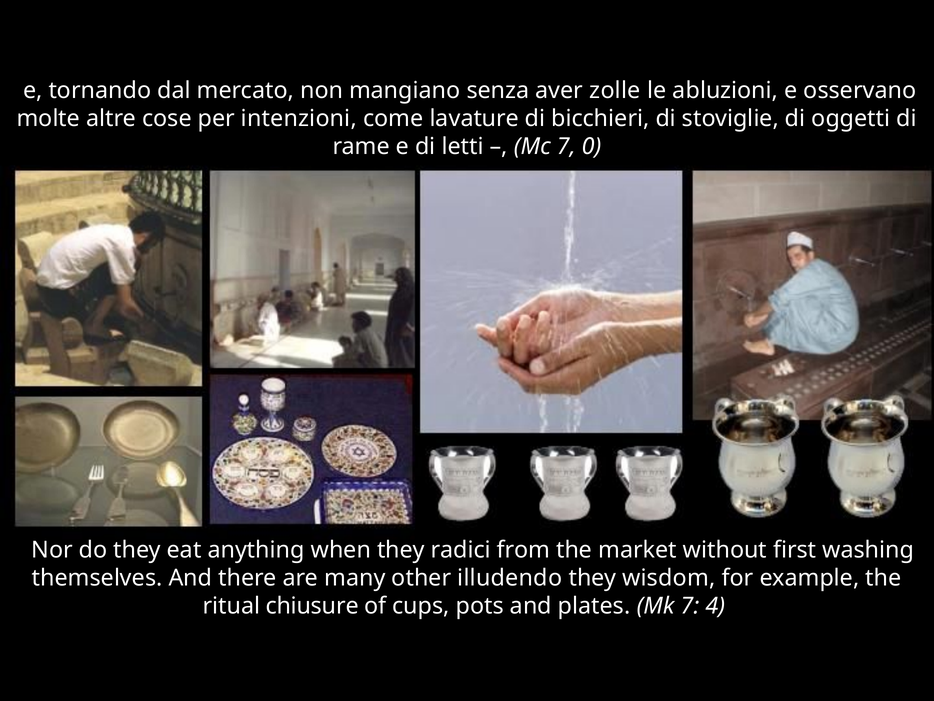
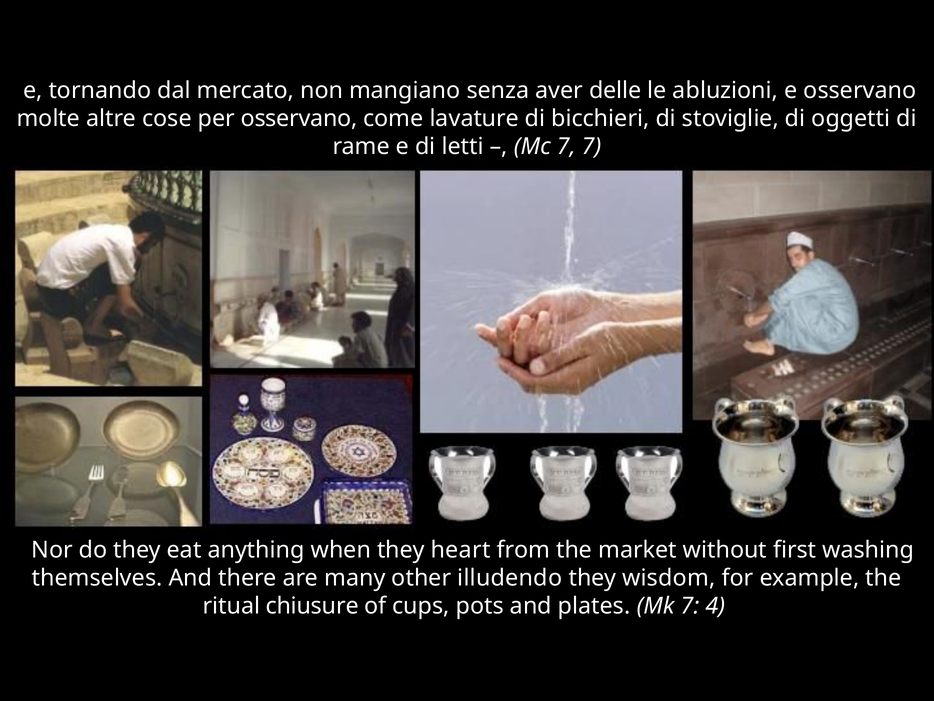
zolle: zolle -> delle (615, 90)
per intenzioni: intenzioni -> osservano (299, 118)
7 0: 0 -> 7 (592, 146)
radici: radici -> heart (461, 549)
